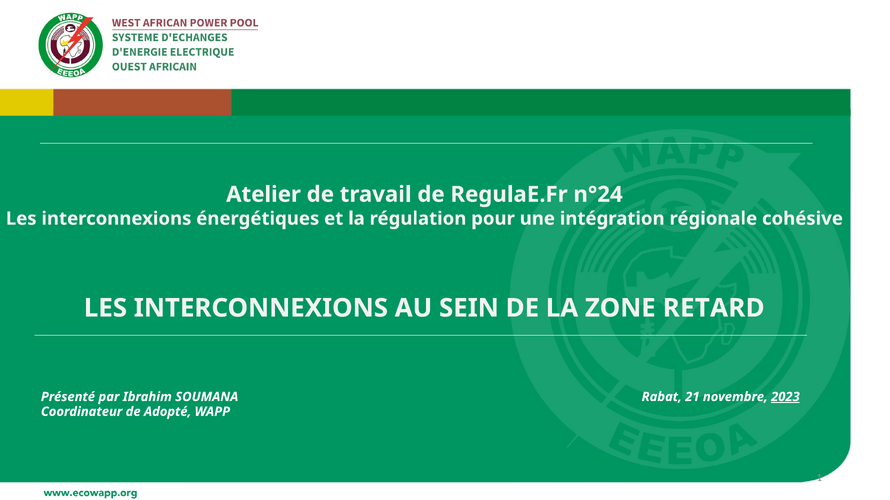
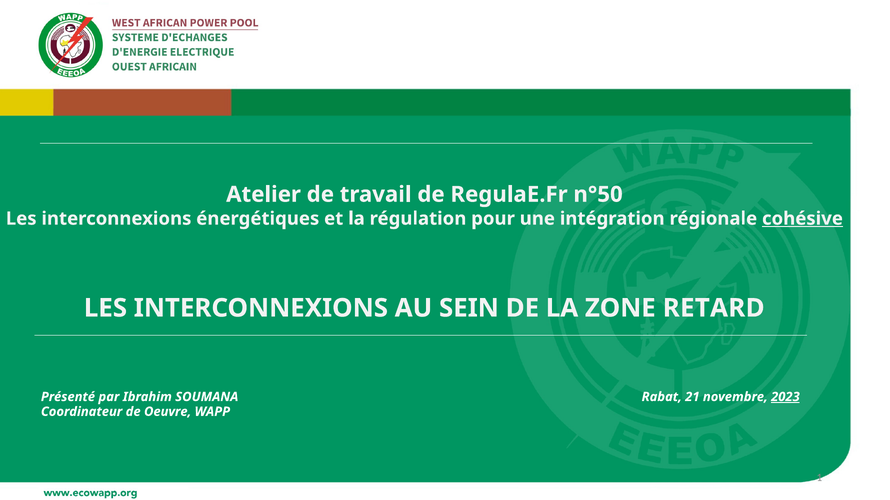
n°24: n°24 -> n°50 (598, 195)
cohésive underline: none -> present (802, 219)
Adopté: Adopté -> Oeuvre (168, 412)
